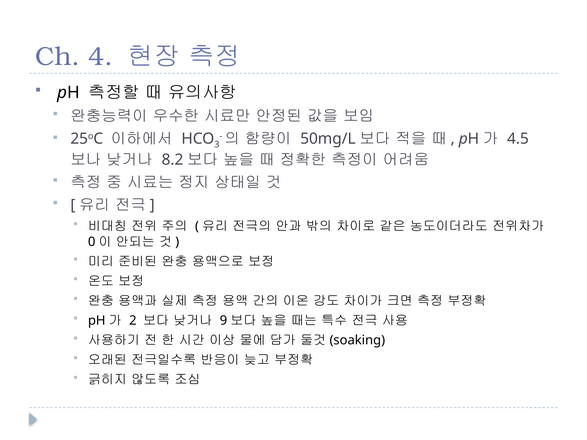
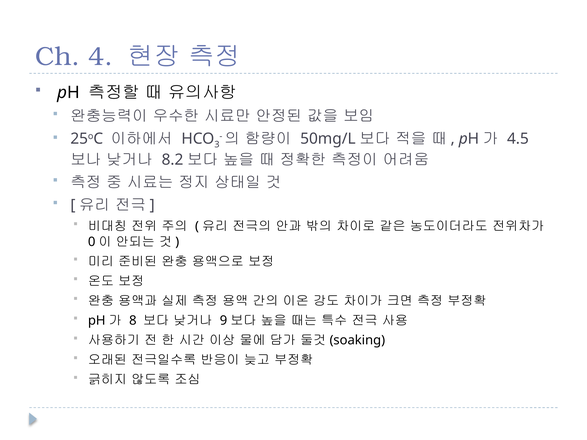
2: 2 -> 8 (133, 321)
